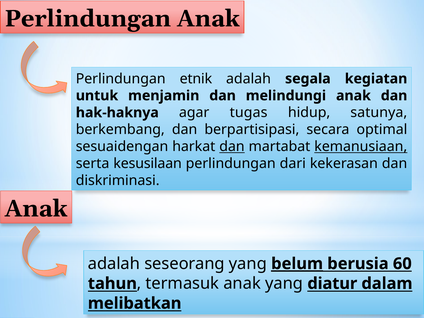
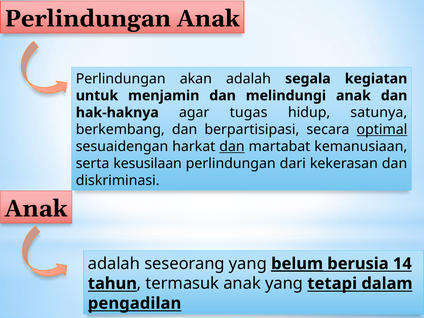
etnik: etnik -> akan (196, 79)
optimal underline: none -> present (382, 130)
kemanusiaan underline: present -> none (361, 147)
60: 60 -> 14 (402, 264)
diatur: diatur -> tetapi (332, 283)
melibatkan: melibatkan -> pengadilan (135, 303)
